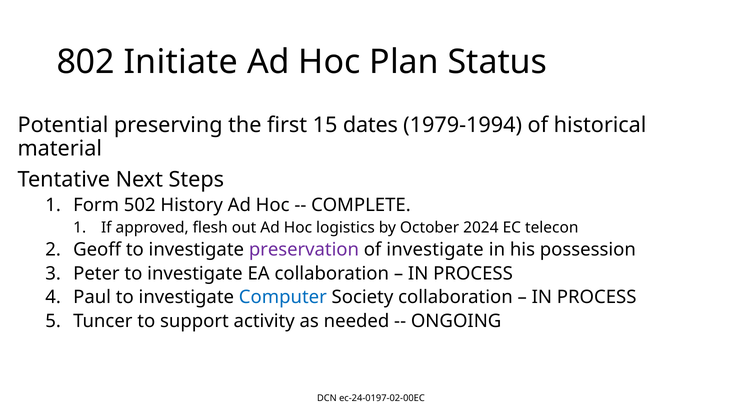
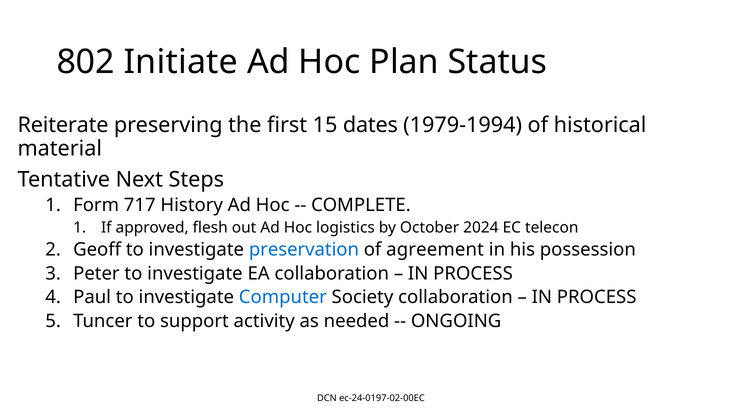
Potential: Potential -> Reiterate (63, 125)
502: 502 -> 717 (140, 205)
preservation colour: purple -> blue (304, 250)
of investigate: investigate -> agreement (435, 250)
